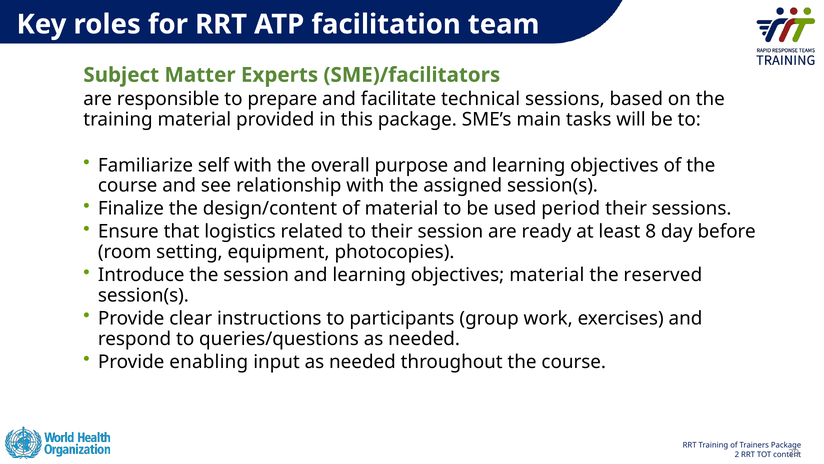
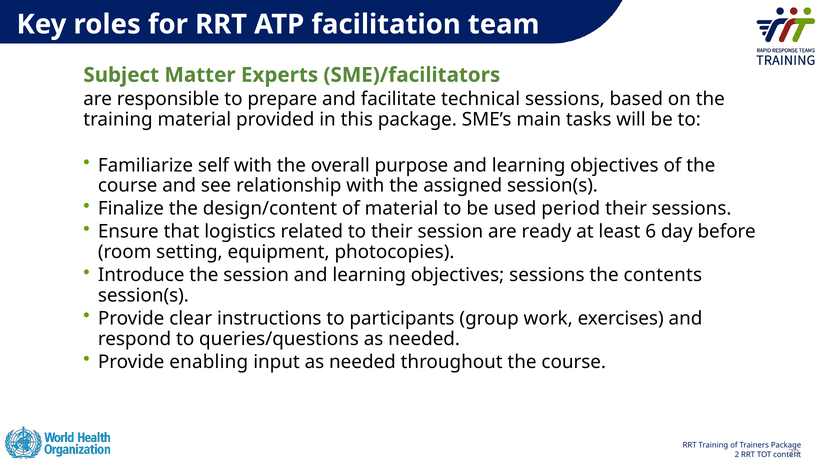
8: 8 -> 6 (651, 231)
objectives material: material -> sessions (547, 275)
reserved: reserved -> contents (663, 275)
